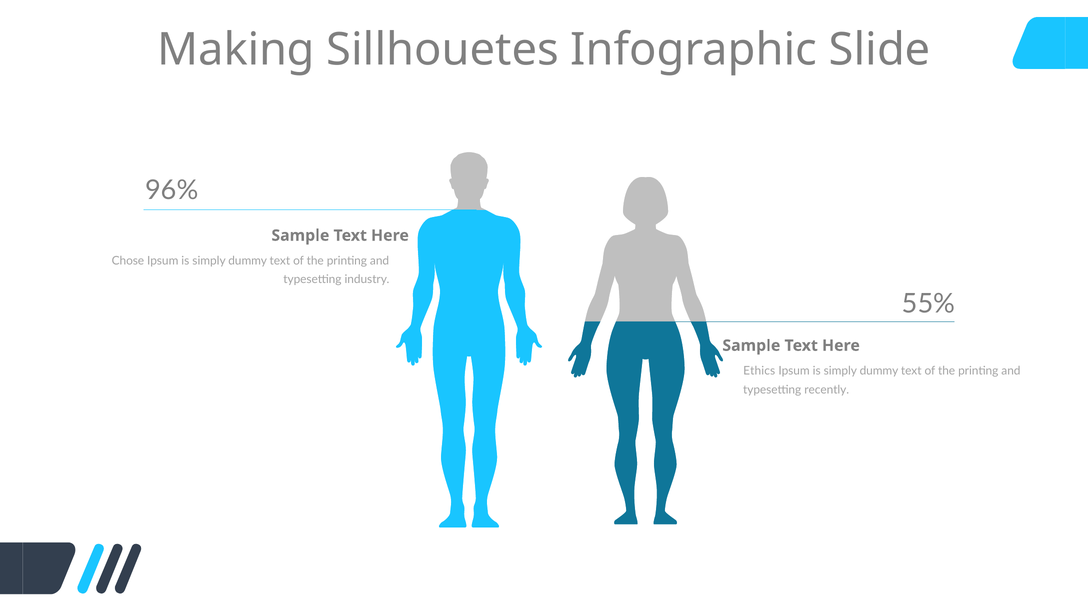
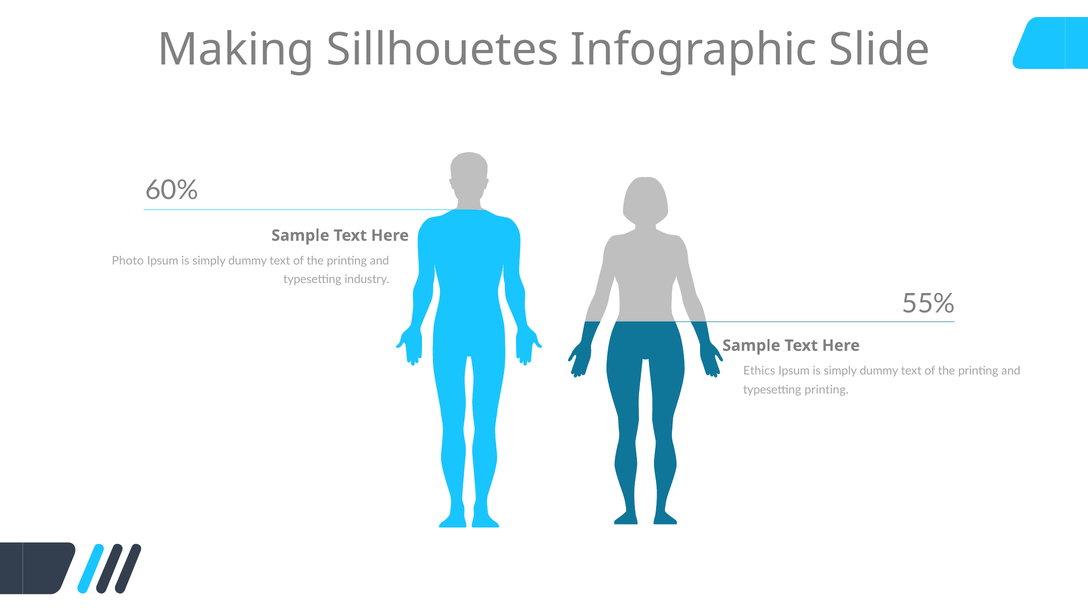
96%: 96% -> 60% (172, 190)
Chose: Chose -> Photo (128, 261)
typesetting recently: recently -> printing (827, 390)
